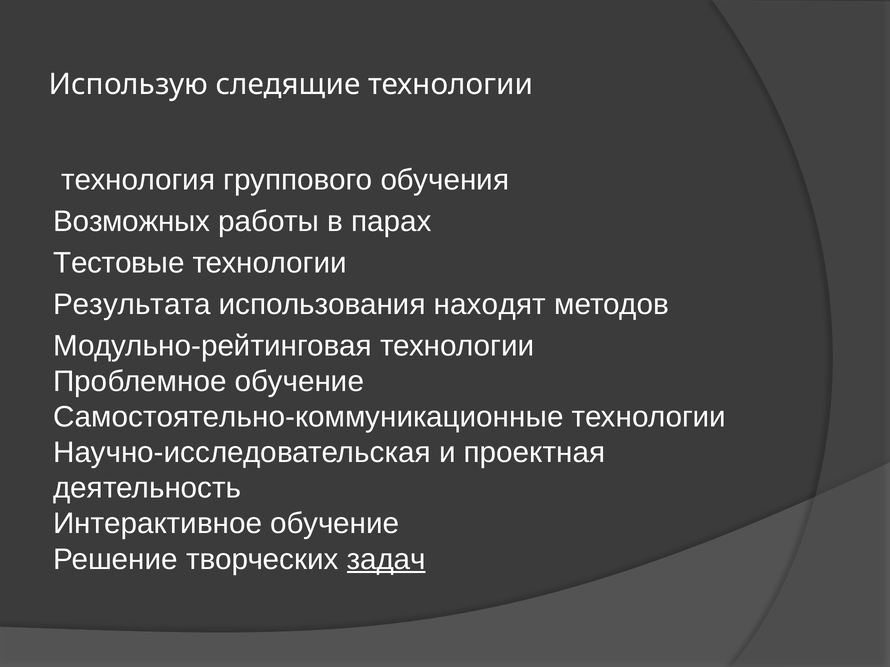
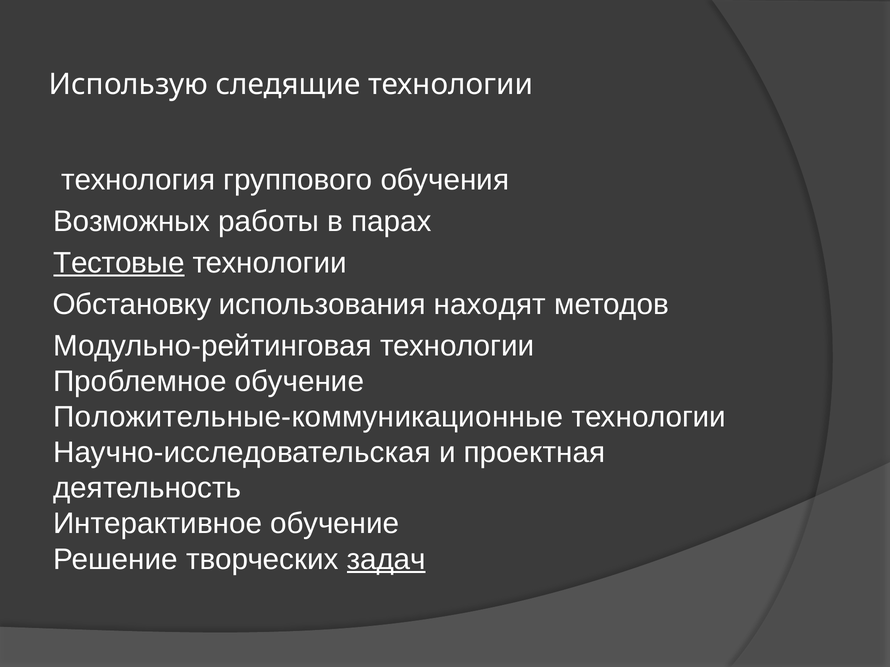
Тестовые underline: none -> present (119, 263)
Результата: Результата -> Обстановку (132, 305)
Самостоятельно-коммуникационные: Самостоятельно-коммуникационные -> Положительные-коммуникационные (308, 417)
